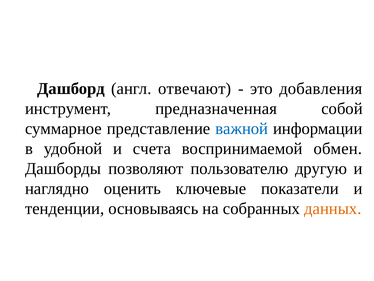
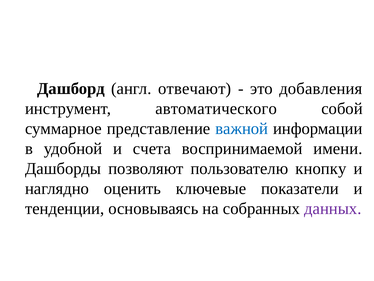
предназначенная: предназначенная -> автоматического (216, 108)
обмен: обмен -> имени (338, 148)
другую: другую -> кнопку (321, 168)
данных colour: orange -> purple (333, 208)
